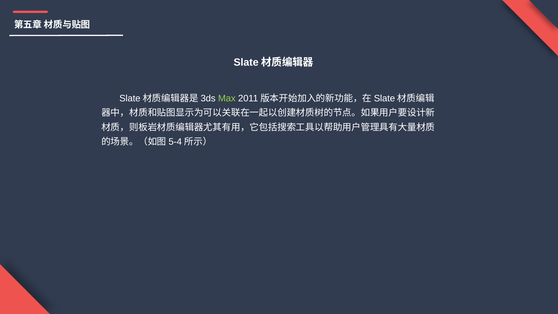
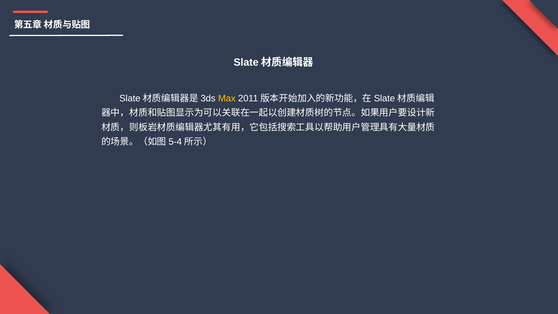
Max colour: light green -> yellow (227, 98)
